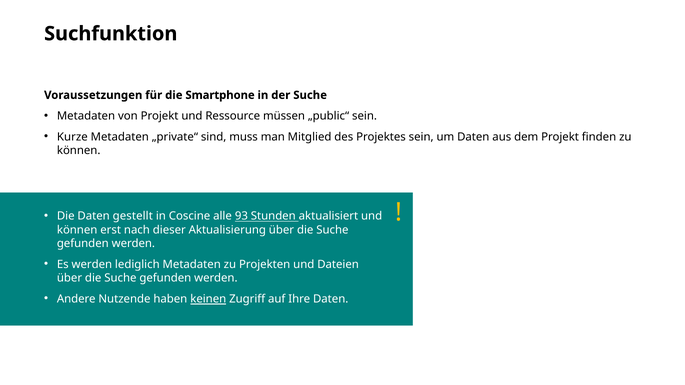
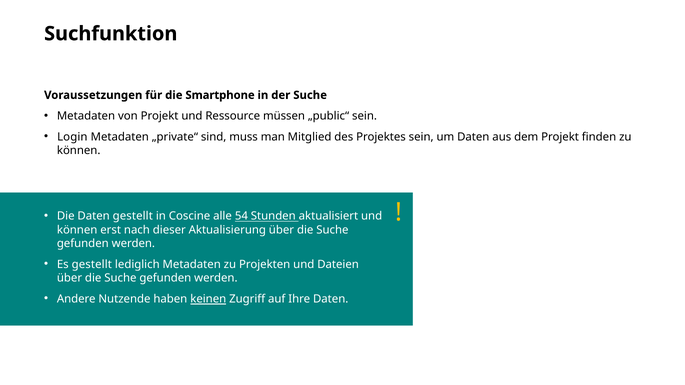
Kurze: Kurze -> Login (72, 137)
93: 93 -> 54 (241, 216)
Es werden: werden -> gestellt (92, 264)
